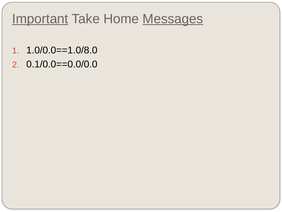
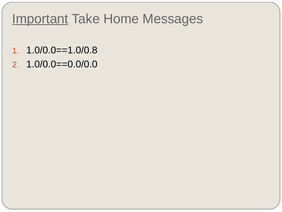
Messages underline: present -> none (173, 19)
1.0/0.0==1.0/8.0: 1.0/0.0==1.0/8.0 -> 1.0/0.0==1.0/0.8 (62, 50)
0.1/0.0==0.0/0.0: 0.1/0.0==0.0/0.0 -> 1.0/0.0==0.0/0.0 (62, 64)
